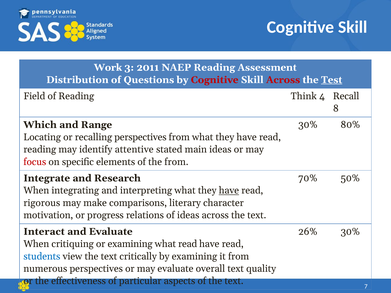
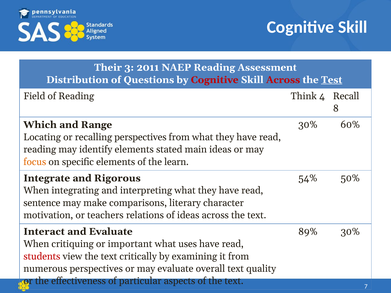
Work: Work -> Their (108, 68)
80%: 80% -> 60% (350, 125)
identify attentive: attentive -> elements (134, 150)
focus colour: red -> orange (35, 162)
the from: from -> learn (177, 162)
Research: Research -> Rigorous (117, 178)
70%: 70% -> 54% (308, 178)
have underline: present -> none (229, 191)
rigorous: rigorous -> sentence (42, 203)
progress: progress -> teachers (105, 215)
26%: 26% -> 89% (308, 232)
or examining: examining -> important (130, 244)
what read: read -> uses (188, 244)
students colour: blue -> red (42, 256)
